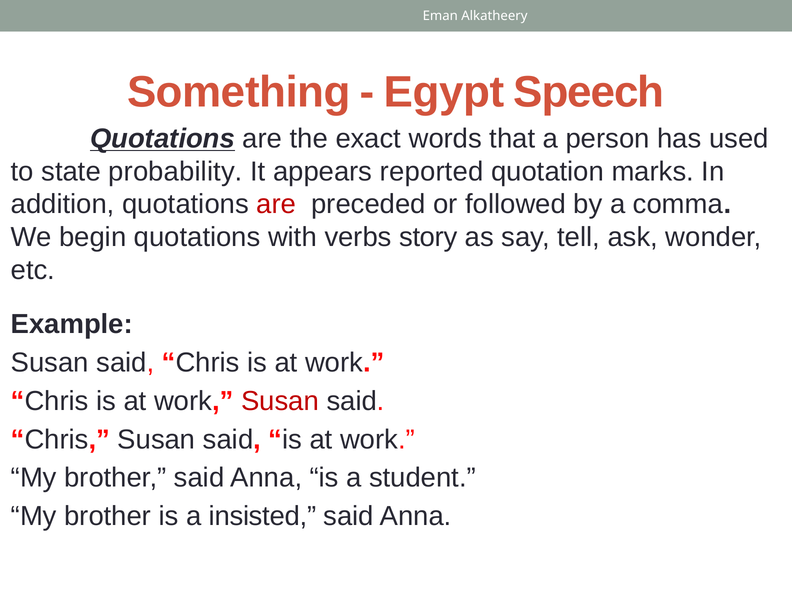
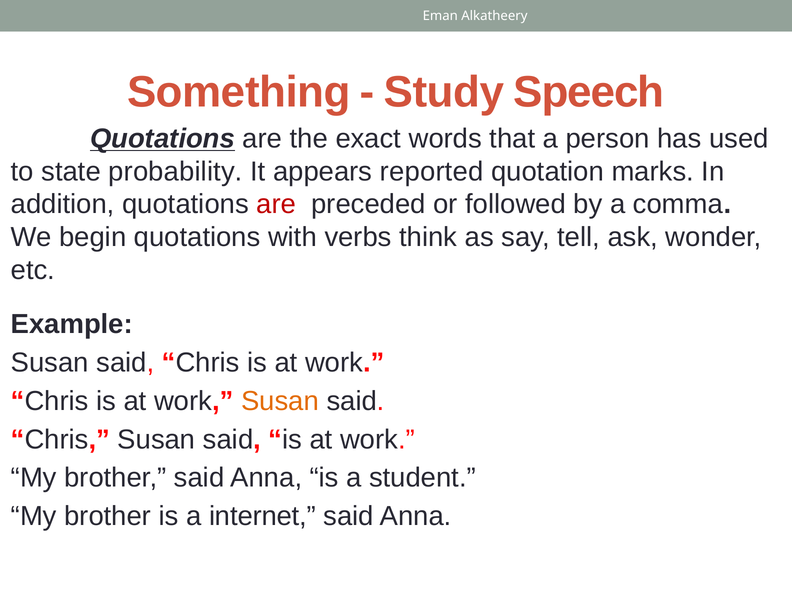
Egypt: Egypt -> Study (444, 92)
story: story -> think (428, 237)
Susan colour: red -> orange (280, 401)
insisted: insisted -> internet (262, 516)
